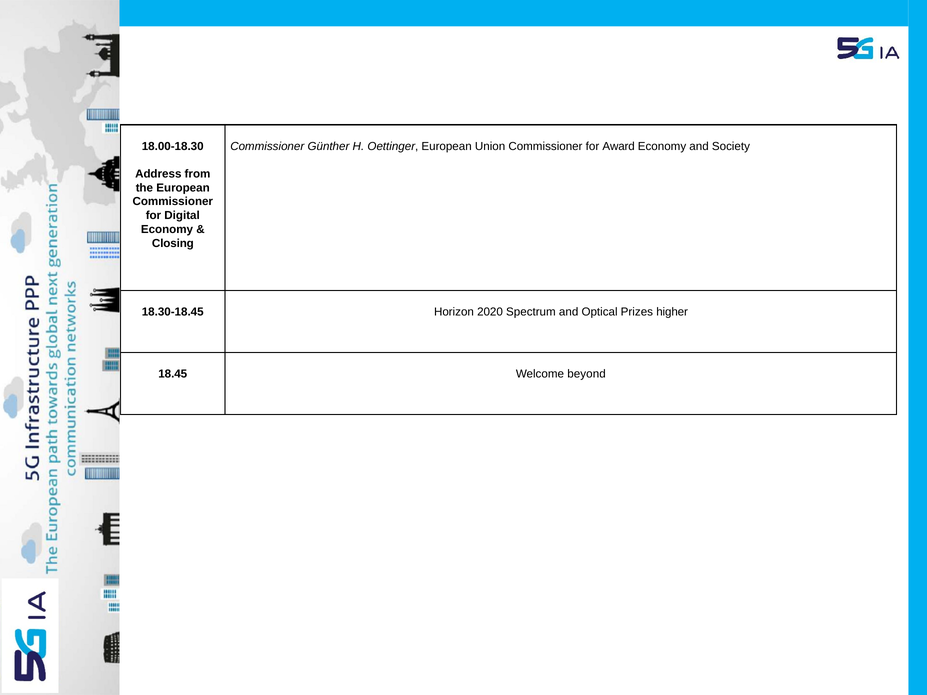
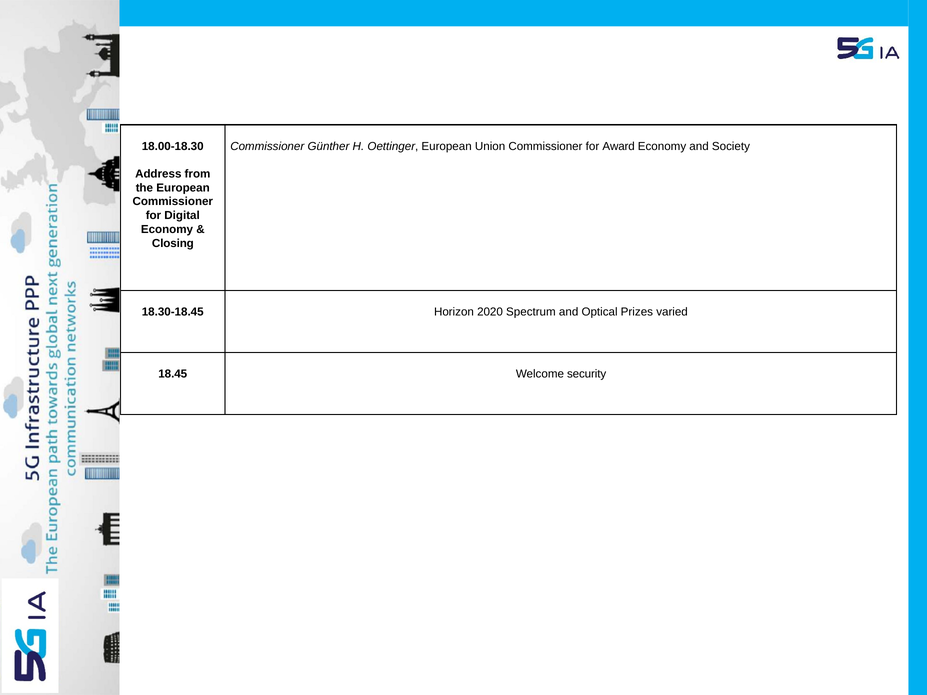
higher: higher -> varied (672, 312)
beyond: beyond -> security (587, 374)
